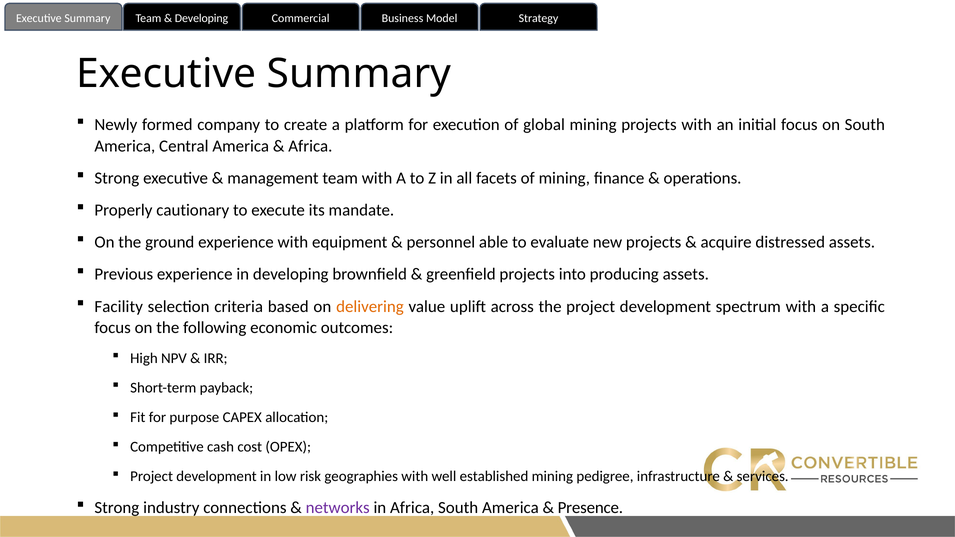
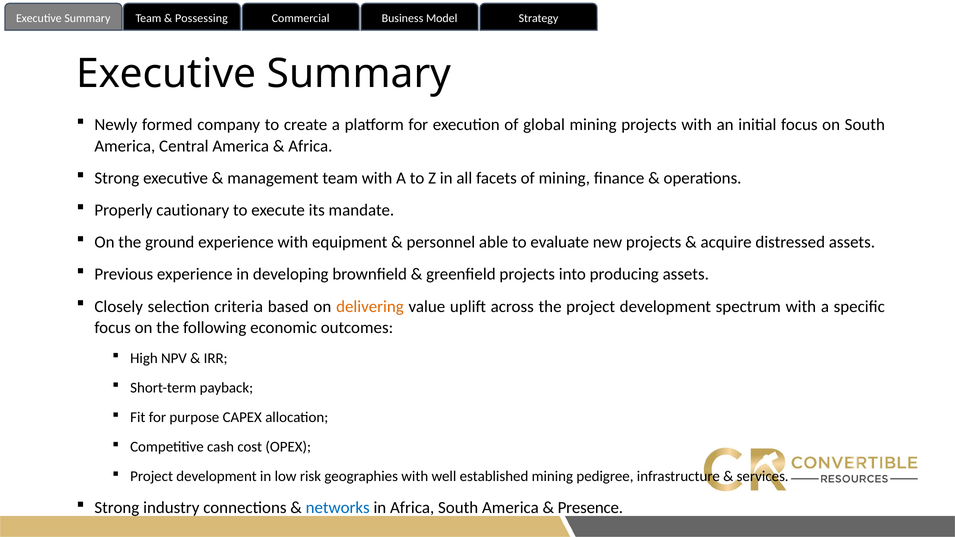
Developing: Developing -> Possessing (201, 18)
Facility: Facility -> Closely (119, 307)
networks colour: purple -> blue (338, 508)
